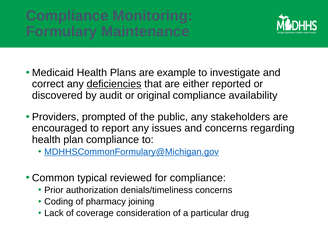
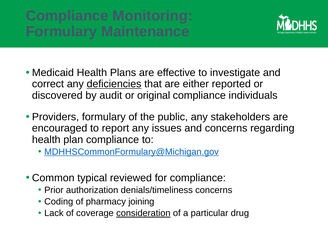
example: example -> effective (176, 73)
availability: availability -> individuals (253, 95)
Providers prompted: prompted -> formulary (104, 117)
consideration underline: none -> present (143, 213)
